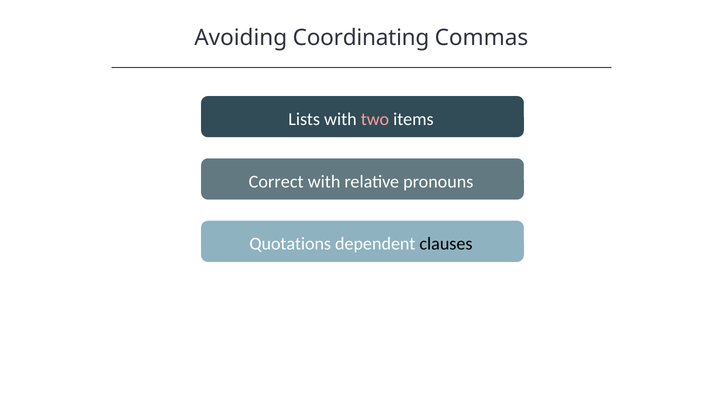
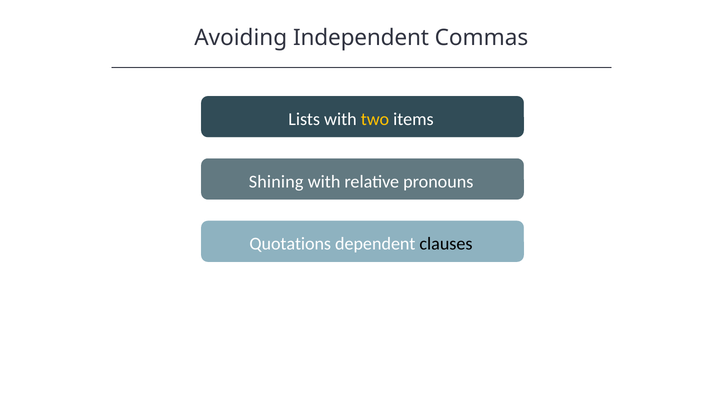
Coordinating: Coordinating -> Independent (361, 38)
two colour: pink -> yellow (375, 119)
Correct: Correct -> Shining (276, 181)
